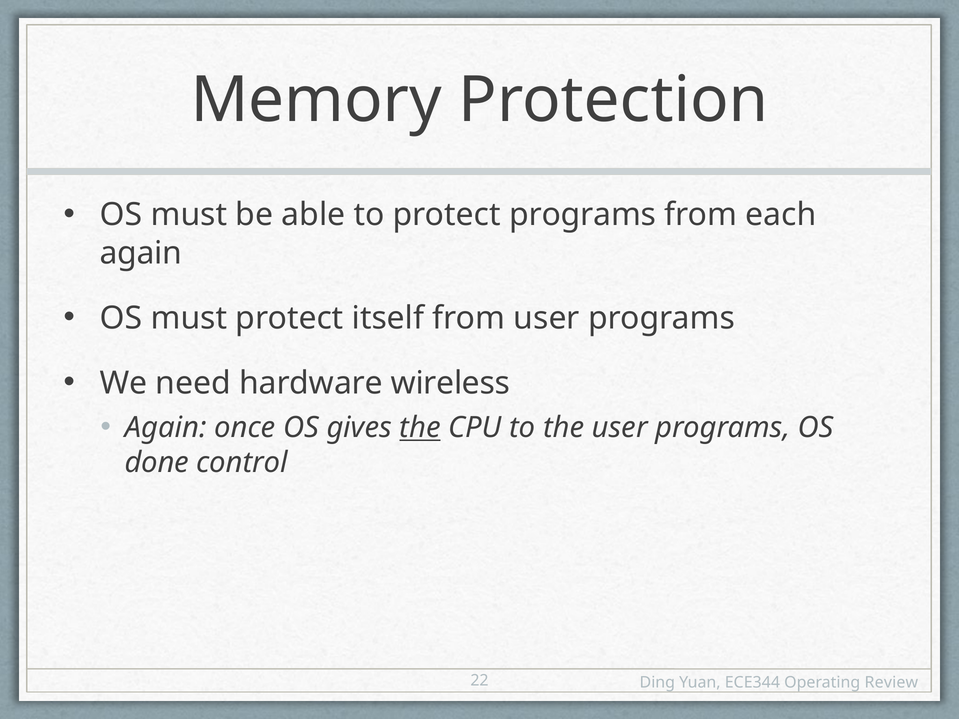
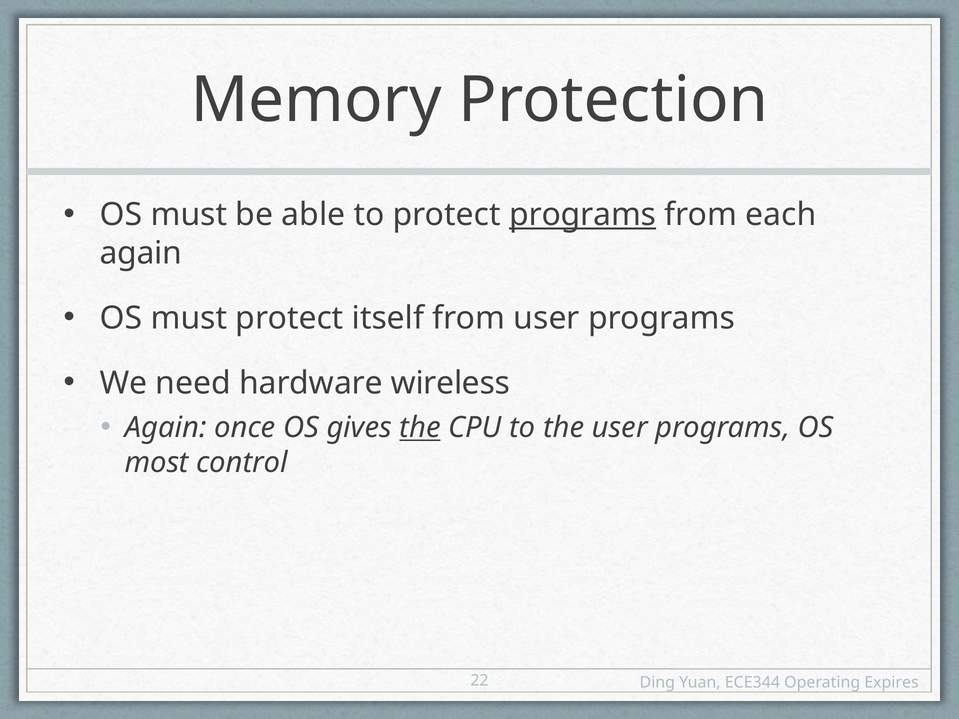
programs underline: none -> present (583, 215)
done: done -> most (157, 463)
Review: Review -> Expires (891, 683)
